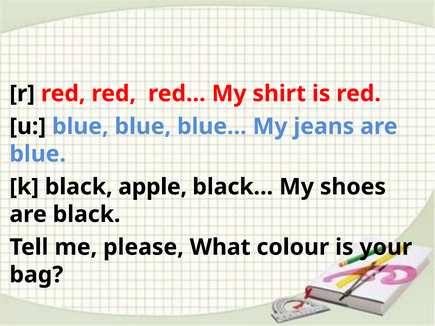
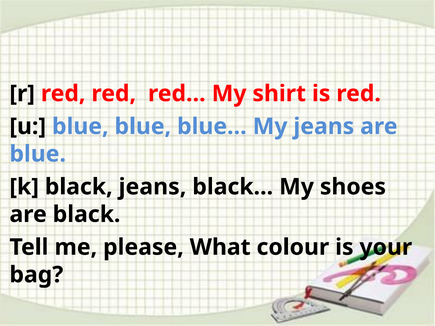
black apple: apple -> jeans (152, 187)
